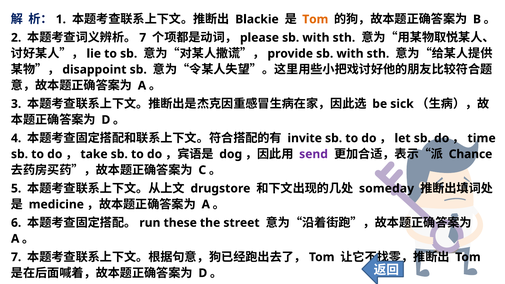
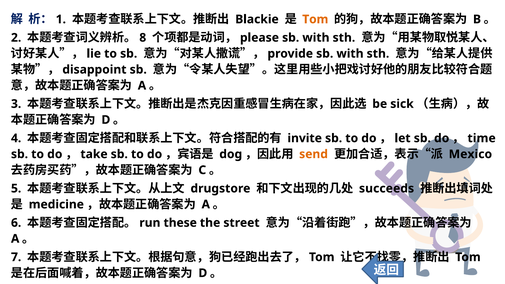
7: 7 -> 8 (143, 38)
send colour: purple -> orange (314, 154)
Chance: Chance -> Mexico (470, 154)
someday: someday -> succeeds (387, 189)
